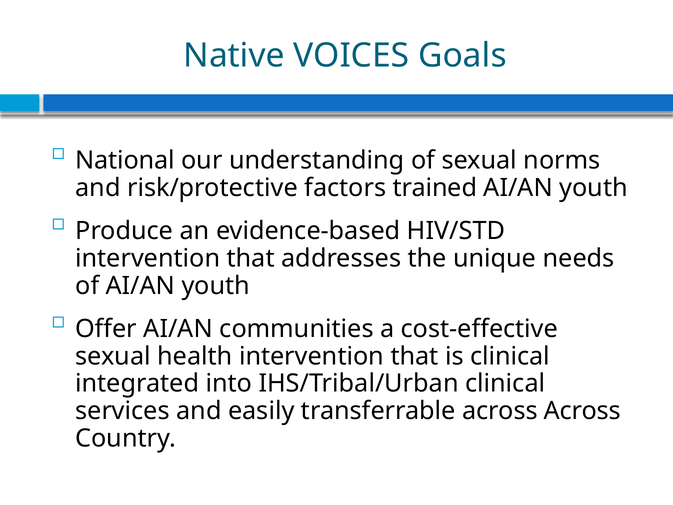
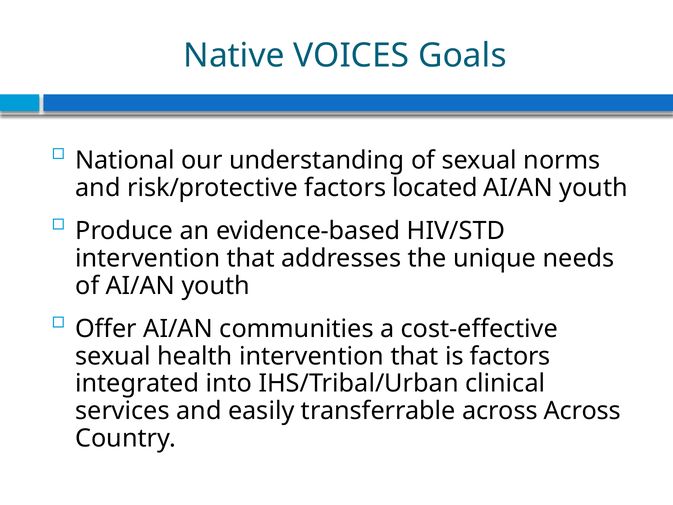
trained: trained -> located (435, 188)
is clinical: clinical -> factors (510, 356)
